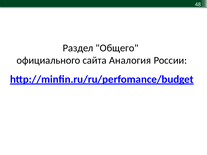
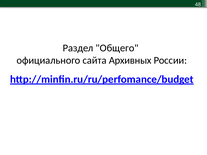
Аналогия: Аналогия -> Архивных (130, 60)
